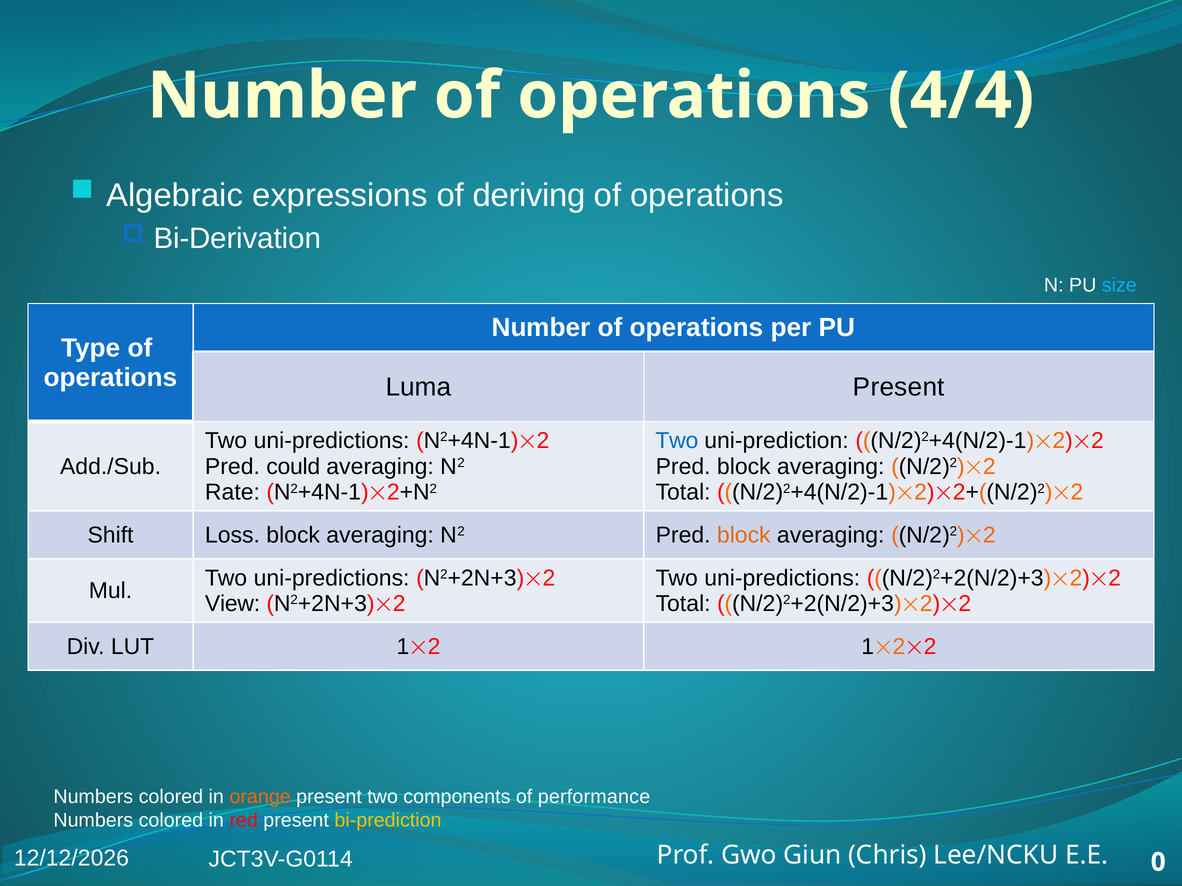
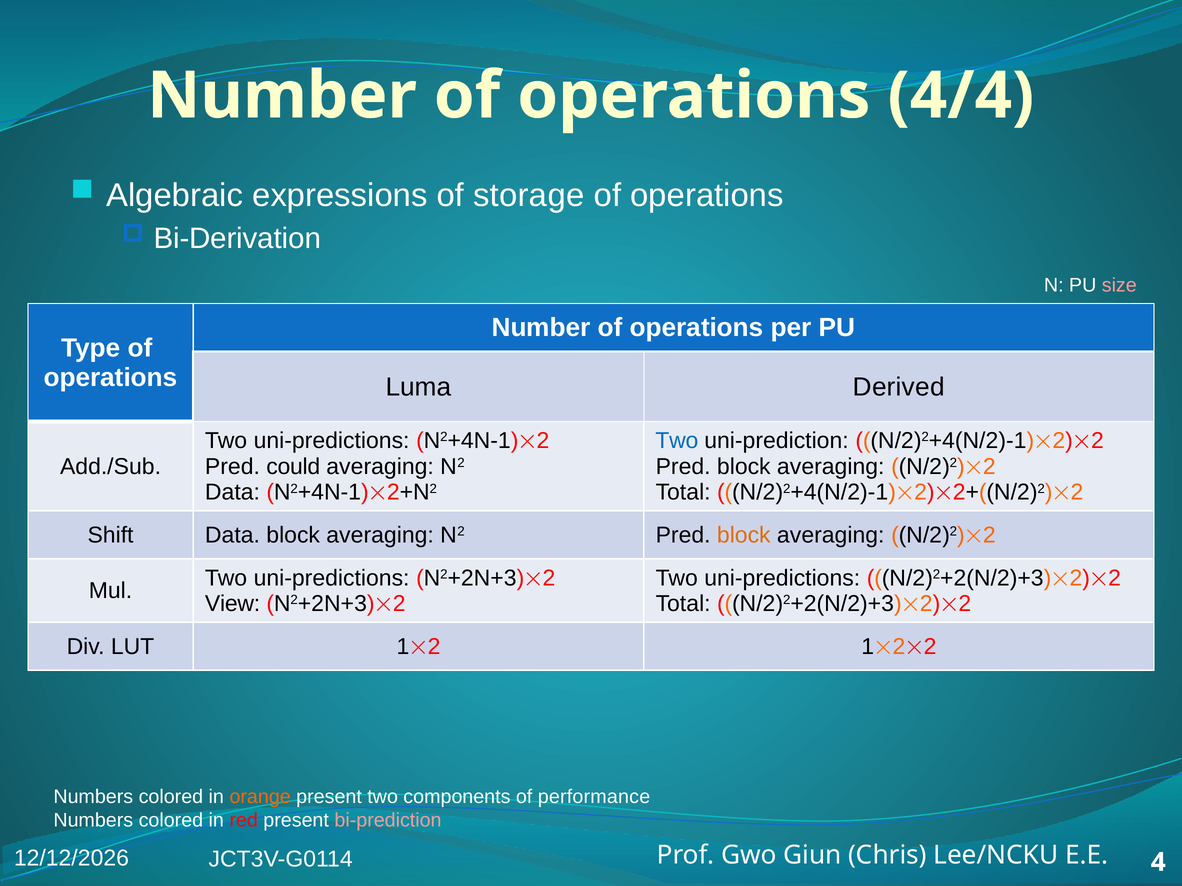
deriving: deriving -> storage (529, 195)
size colour: light blue -> pink (1119, 285)
Luma Present: Present -> Derived (899, 387)
Rate: Rate -> Data (232, 493)
Shift Loss: Loss -> Data (232, 535)
bi-prediction colour: yellow -> pink (388, 821)
0: 0 -> 4 (1158, 863)
